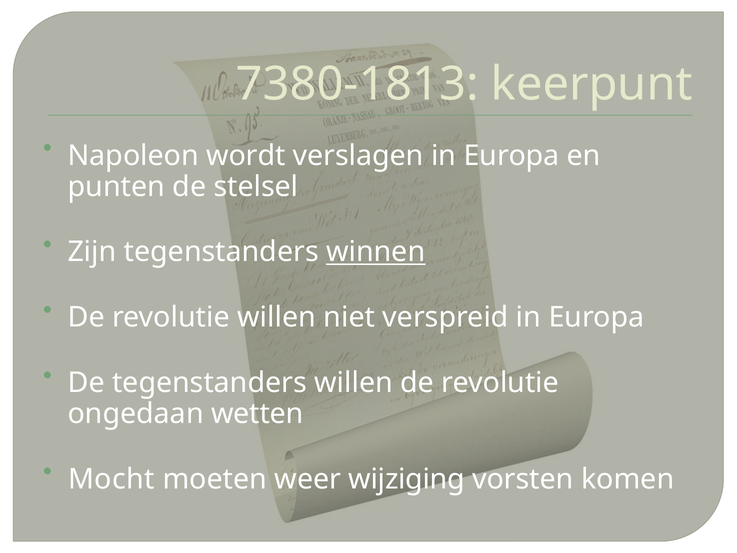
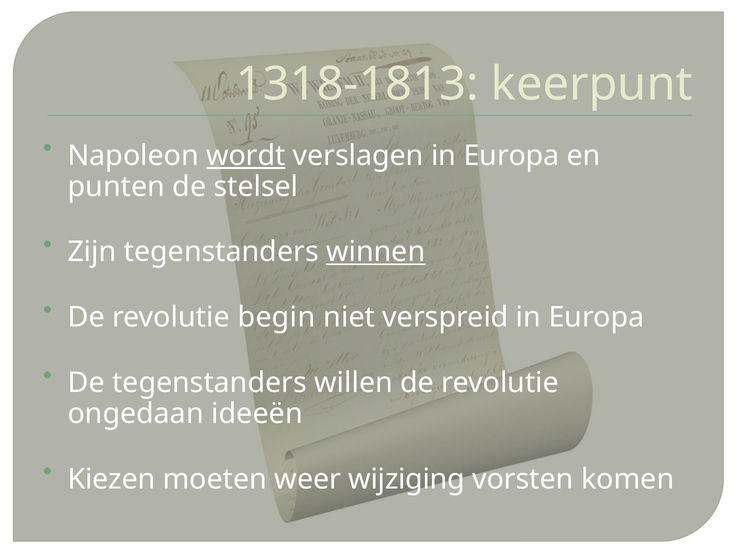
7380-1813: 7380-1813 -> 1318-1813 (357, 84)
wordt underline: none -> present (246, 156)
revolutie willen: willen -> begin (276, 317)
wetten: wetten -> ideeën (257, 414)
Mocht: Mocht -> Kiezen (112, 479)
